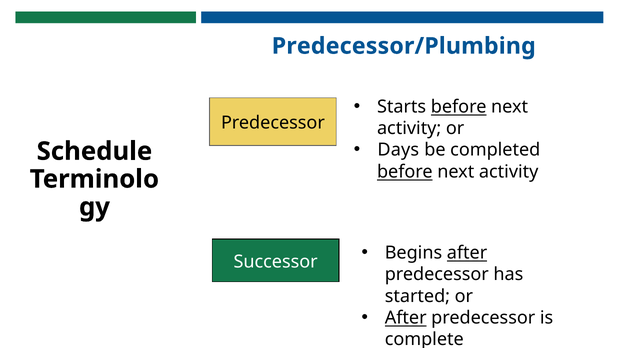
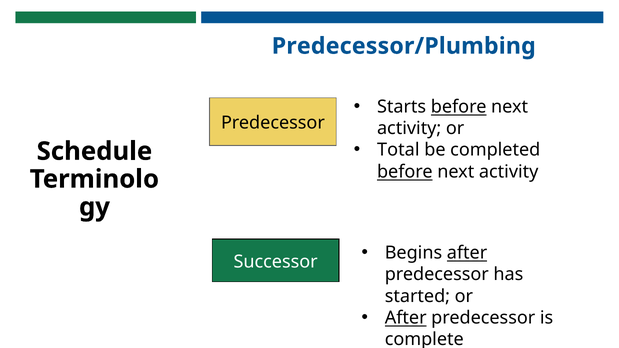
Days: Days -> Total (398, 150)
